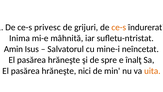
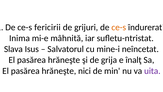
privesc: privesc -> fericirii (47, 27)
Amin: Amin -> Slava (13, 49)
spre: spre -> grija (109, 60)
uita colour: orange -> purple (152, 71)
